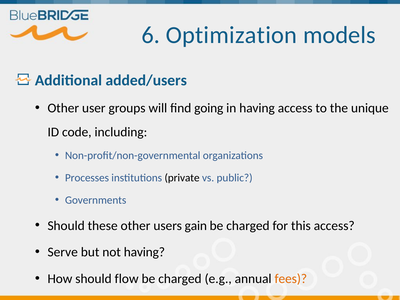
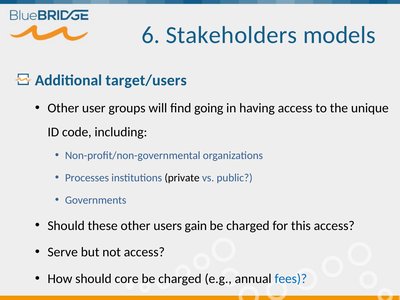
Optimization: Optimization -> Stakeholders (231, 35)
added/users: added/users -> target/users (146, 80)
not having: having -> access (144, 252)
flow: flow -> core (127, 279)
fees colour: orange -> blue (291, 279)
